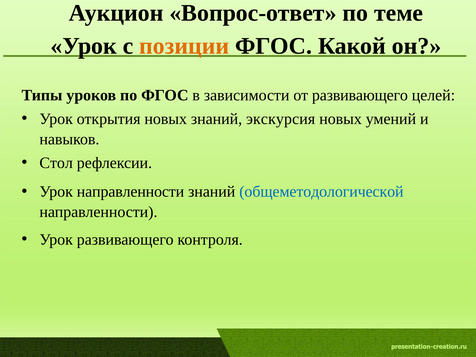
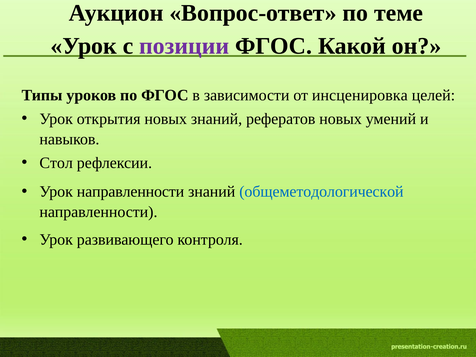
позиции colour: orange -> purple (184, 46)
от развивающего: развивающего -> инсценировка (360, 95)
экскурсия: экскурсия -> рефератов (281, 119)
